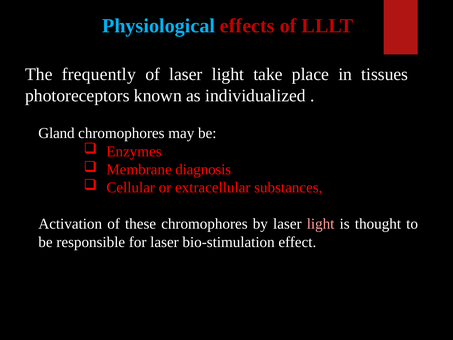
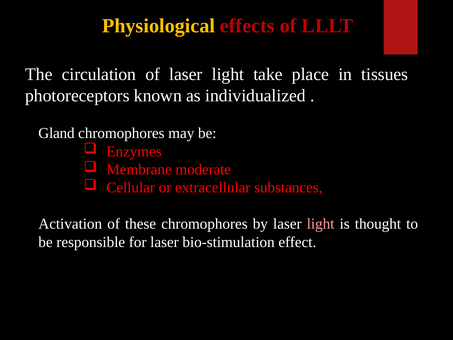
Physiological colour: light blue -> yellow (159, 26)
frequently: frequently -> circulation (99, 74)
diagnosis: diagnosis -> moderate (203, 169)
